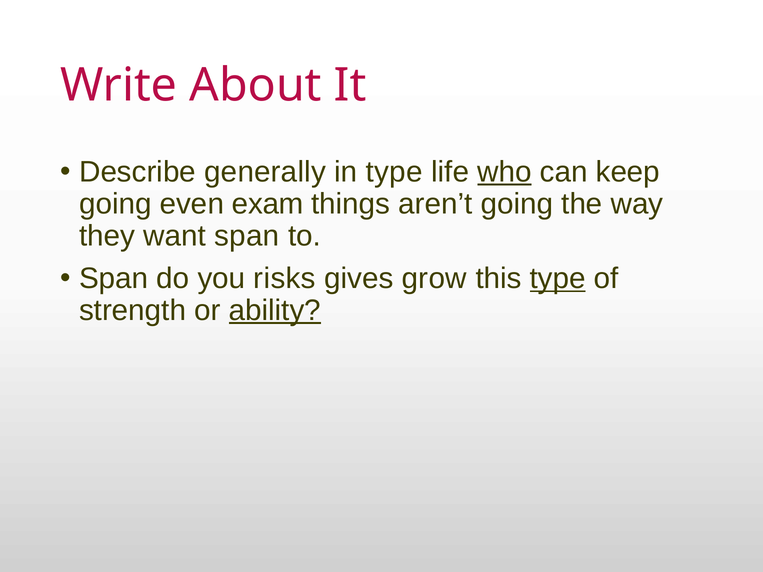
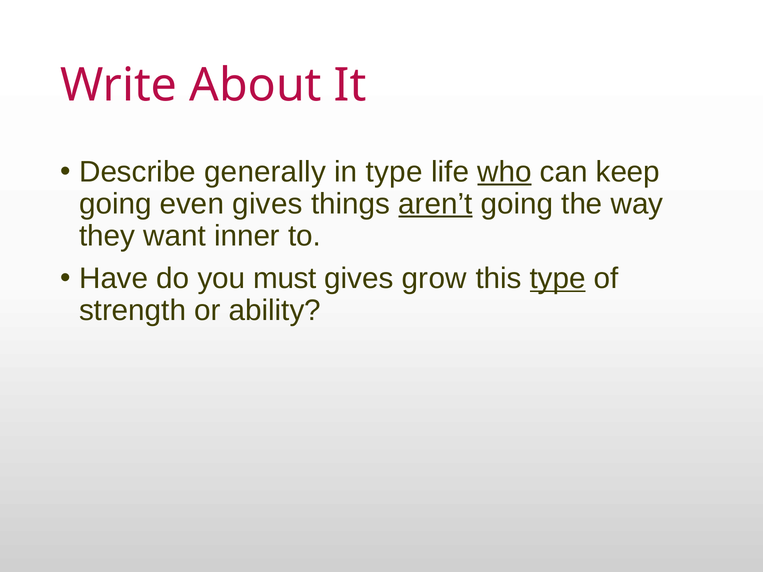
even exam: exam -> gives (267, 204)
aren’t underline: none -> present (435, 204)
want span: span -> inner (247, 236)
Span: Span -> Have (114, 279)
risks: risks -> must (285, 279)
ability underline: present -> none (275, 311)
